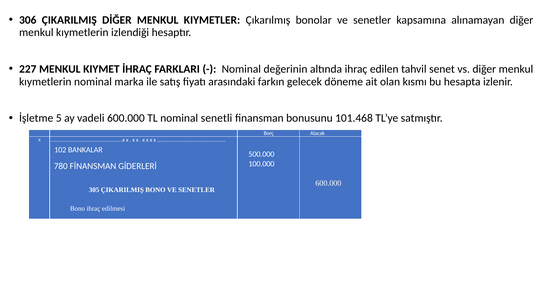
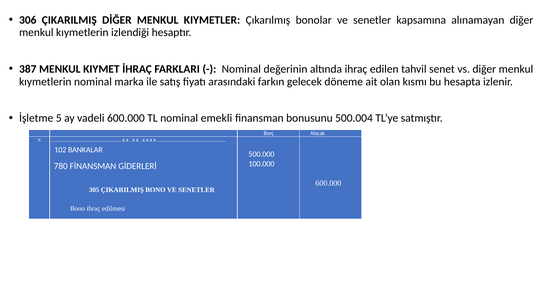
227: 227 -> 387 (28, 69)
senetli: senetli -> emekli (217, 118)
101.468: 101.468 -> 500.004 (354, 118)
